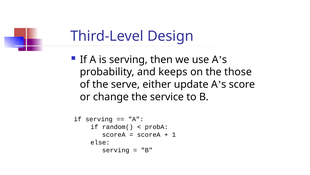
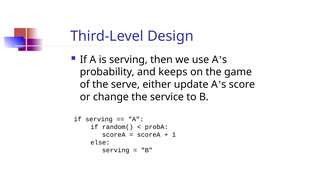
those: those -> game (238, 72)
